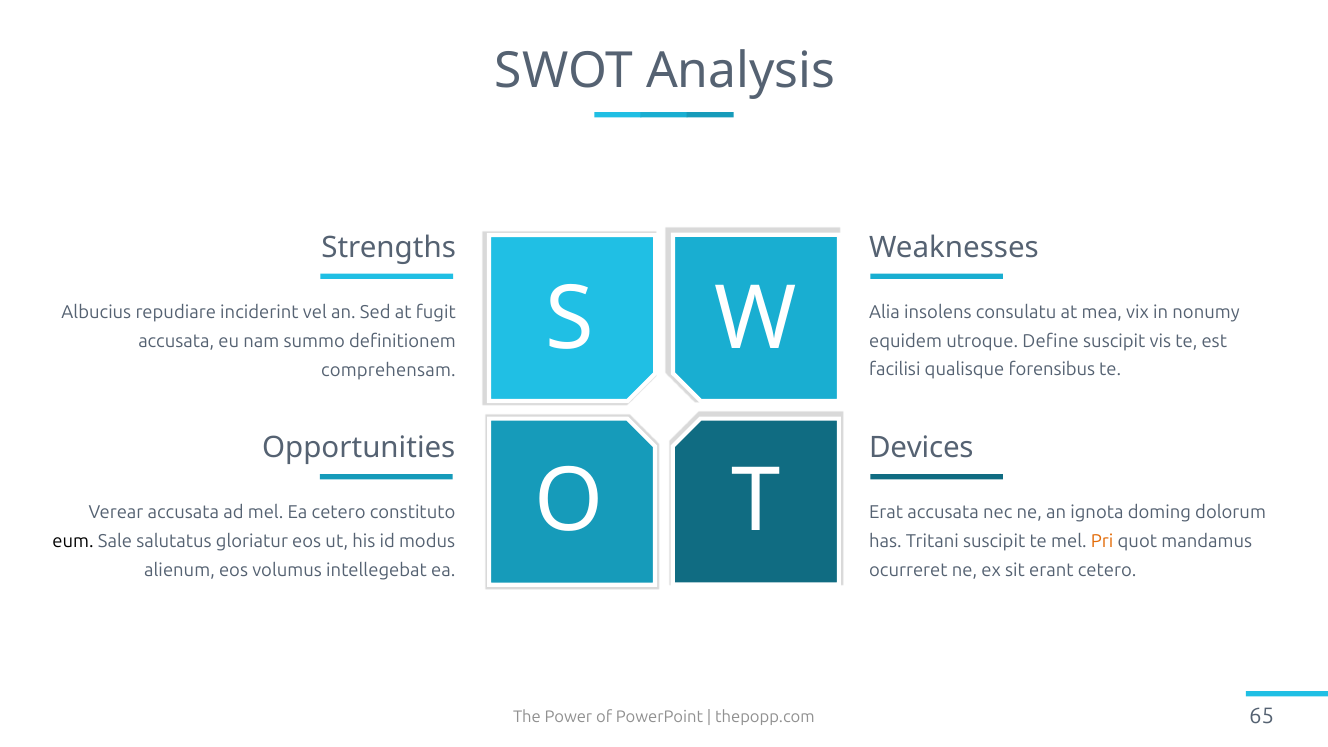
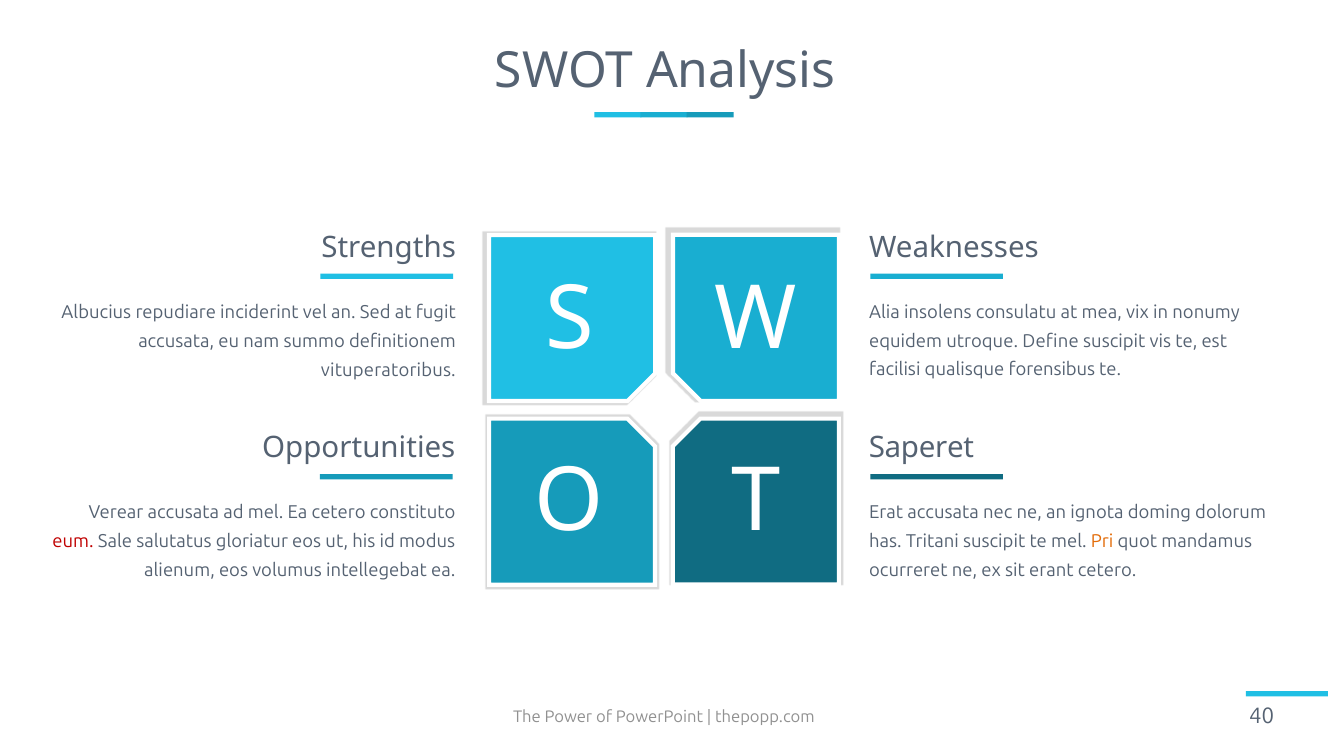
comprehensam: comprehensam -> vituperatoribus (388, 370)
Devices: Devices -> Saperet (921, 448)
eum colour: black -> red (73, 542)
65: 65 -> 40 (1262, 716)
